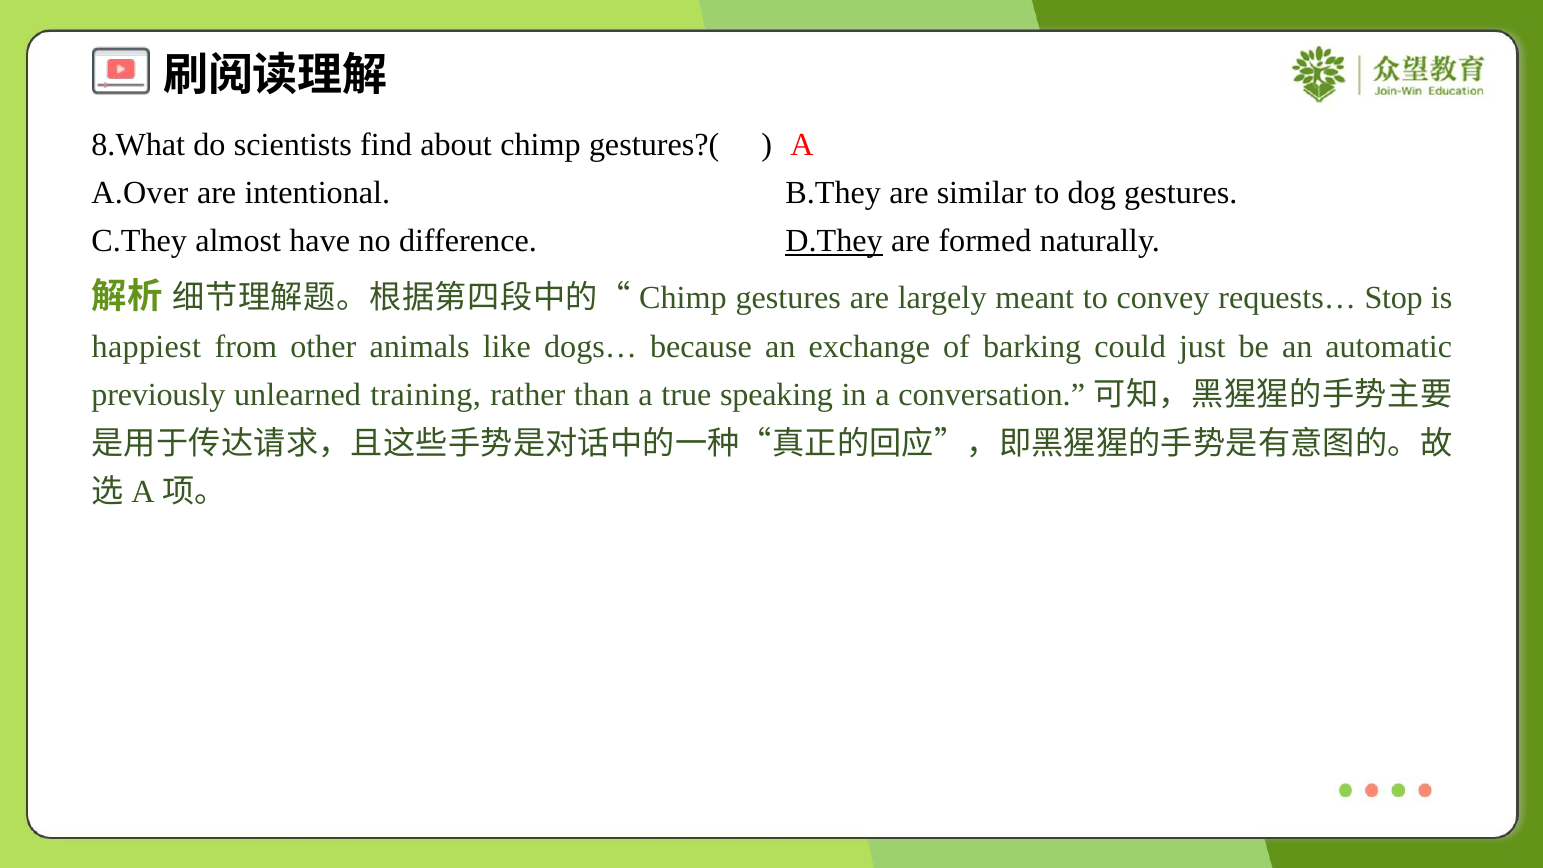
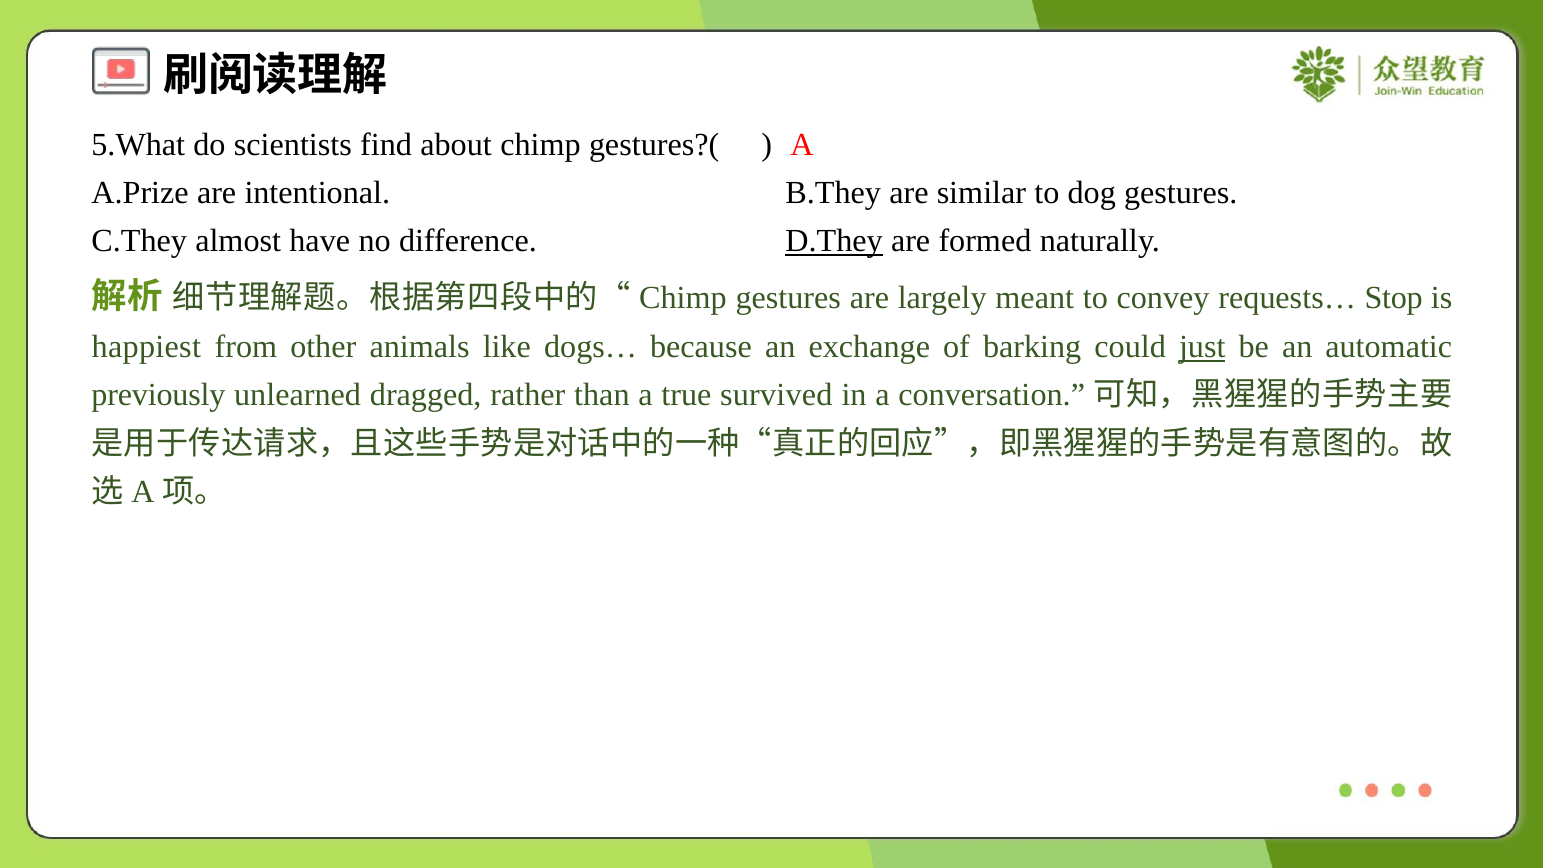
8.What: 8.What -> 5.What (138, 145)
A.Over: A.Over -> A.Prize (140, 193)
just underline: none -> present (1202, 347)
training: training -> dragged (426, 395)
speaking: speaking -> survived (776, 395)
